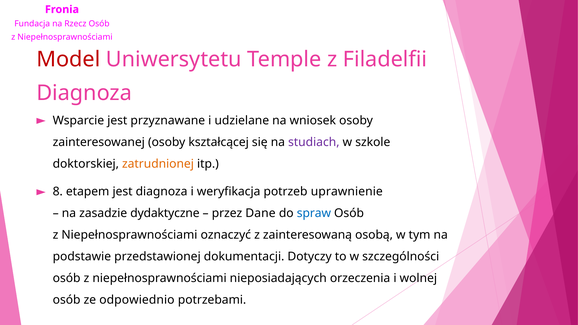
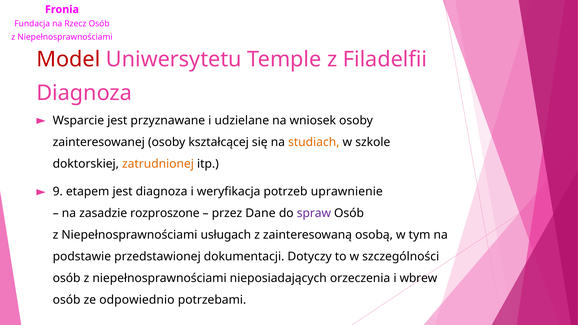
studiach colour: purple -> orange (314, 142)
8: 8 -> 9 (58, 192)
dydaktyczne: dydaktyczne -> rozproszone (165, 213)
spraw colour: blue -> purple (314, 213)
oznaczyć: oznaczyć -> usługach (226, 235)
wolnej: wolnej -> wbrew (418, 278)
